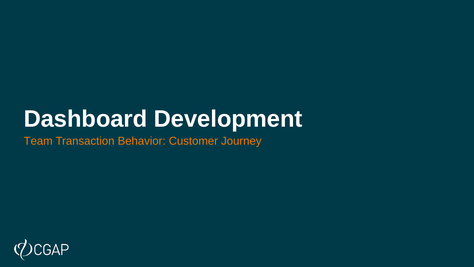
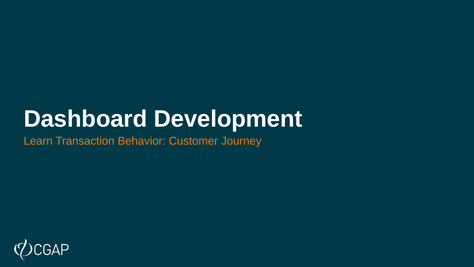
Team: Team -> Learn (38, 141)
